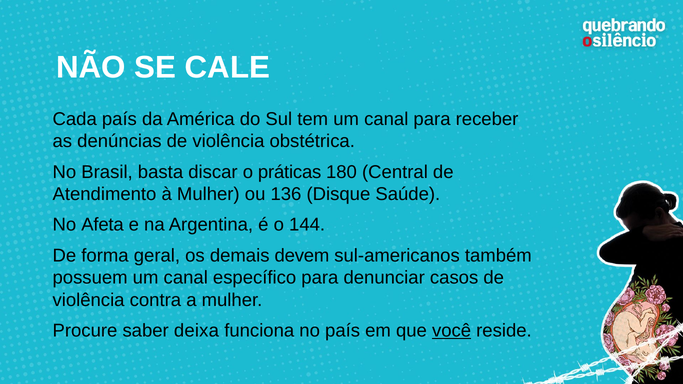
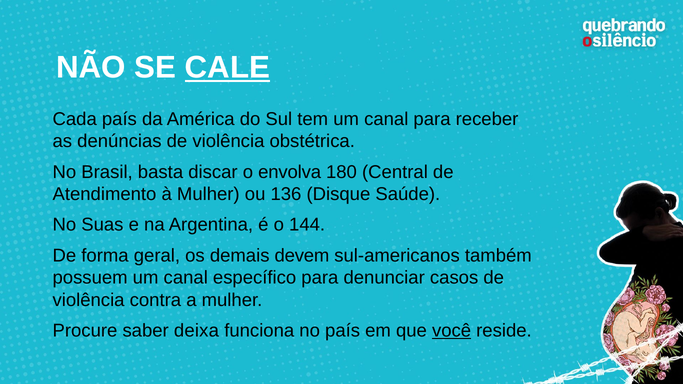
CALE underline: none -> present (227, 68)
práticas: práticas -> envolva (290, 172)
Afeta: Afeta -> Suas (102, 225)
